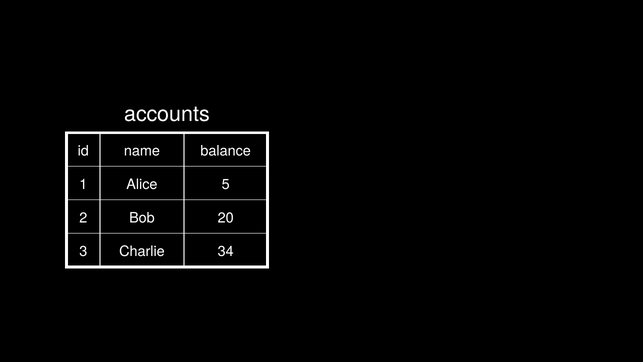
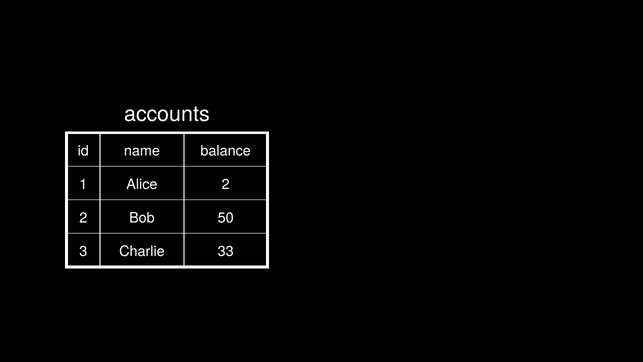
Alice 5: 5 -> 2 (226, 184)
20: 20 -> 50 (226, 218)
34: 34 -> 33 (226, 251)
